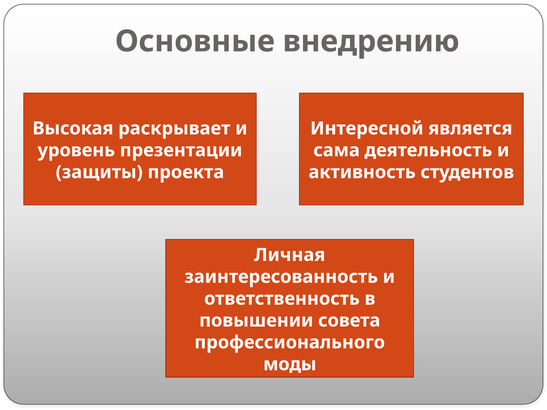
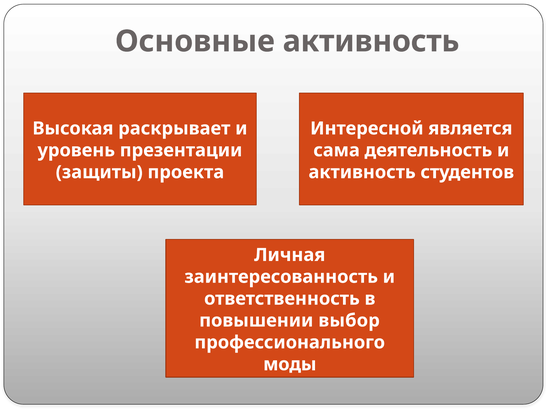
Основные внедрению: внедрению -> активность (371, 41)
совета: совета -> выбор (349, 321)
